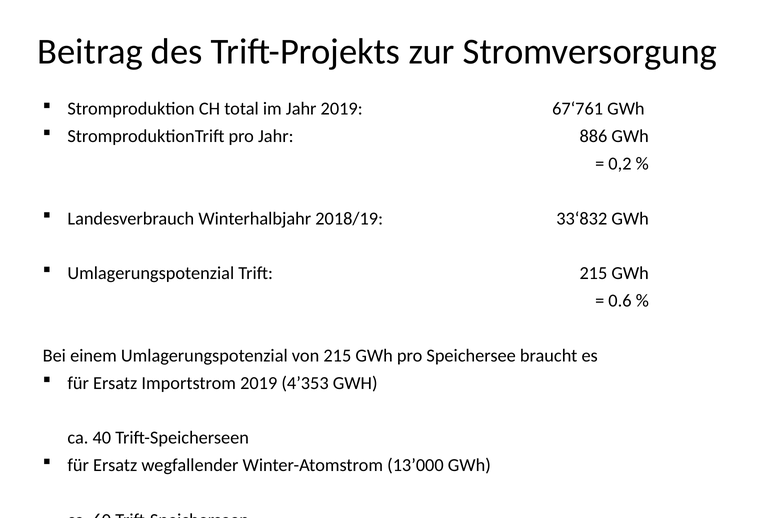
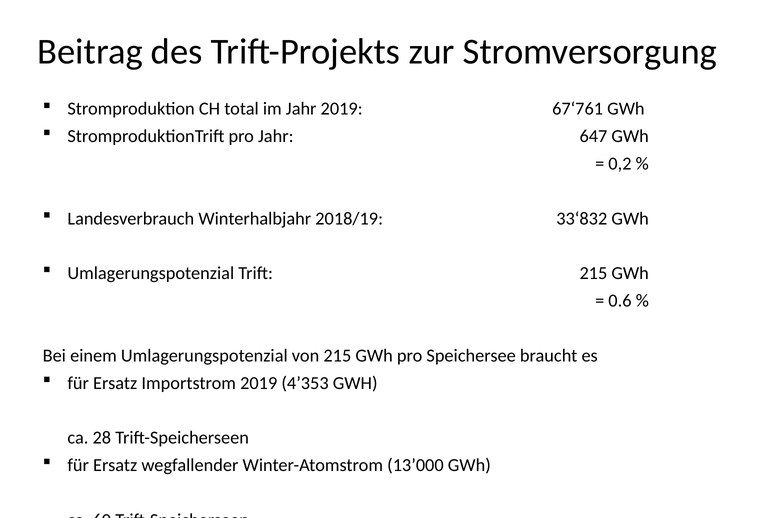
886: 886 -> 647 (593, 137)
40: 40 -> 28 (102, 438)
